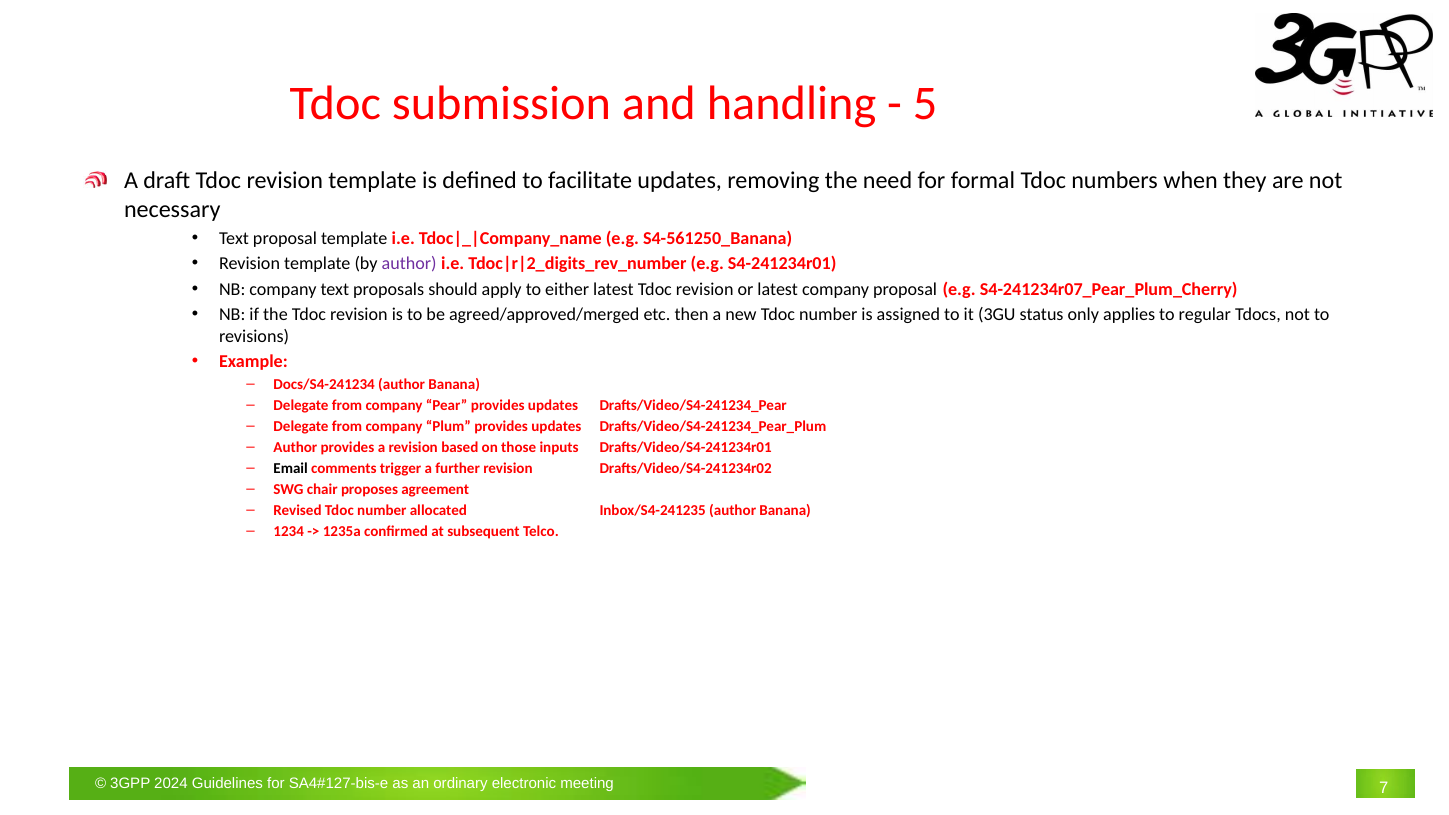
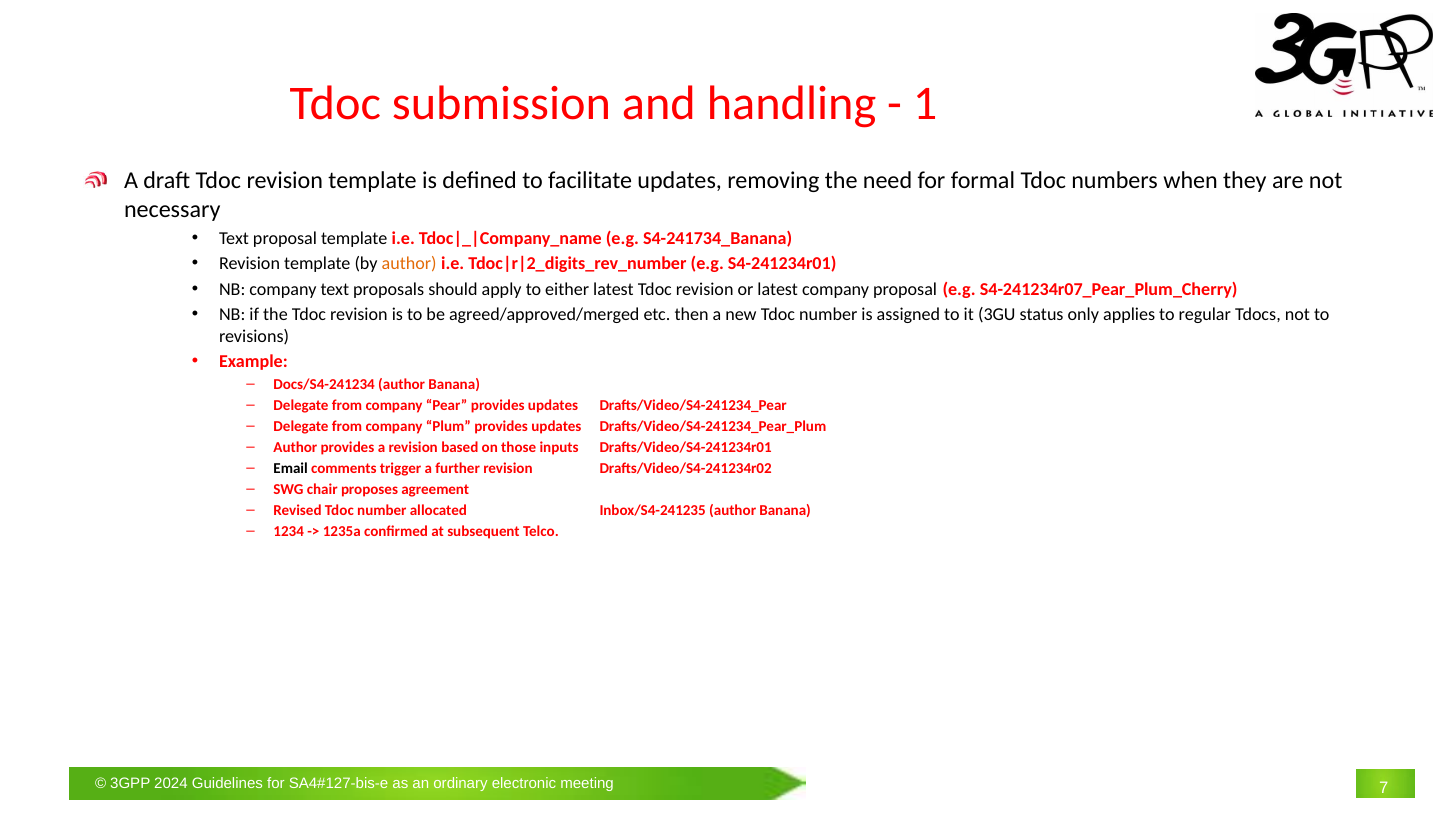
5: 5 -> 1 (925, 104)
S4-561250_Banana: S4-561250_Banana -> S4-241734_Banana (718, 238)
author colour: purple -> orange (409, 264)
